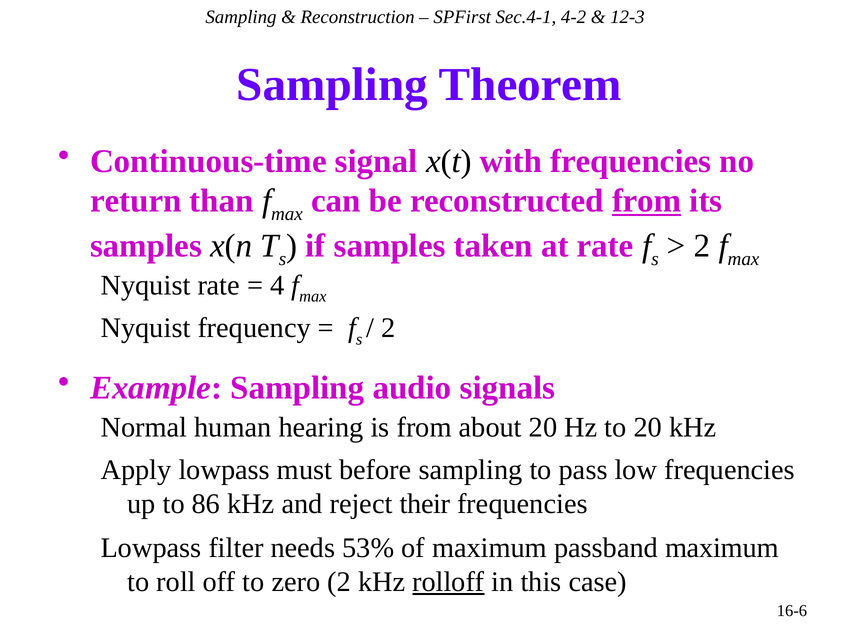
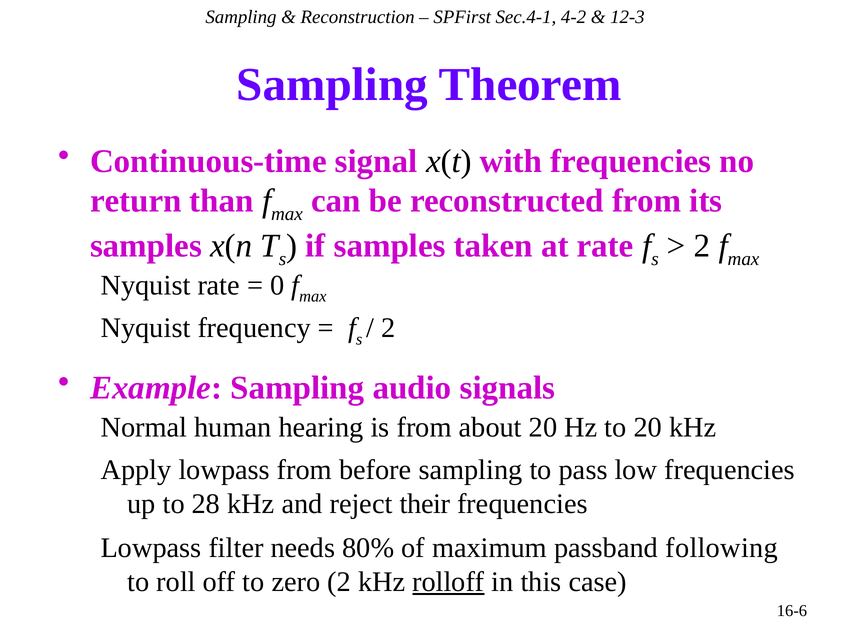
from underline: present -> none (647, 201)
4: 4 -> 0 (277, 286)
lowpass must: must -> from (305, 470)
86: 86 -> 28 (206, 504)
53%: 53% -> 80% (368, 548)
passband maximum: maximum -> following (722, 548)
